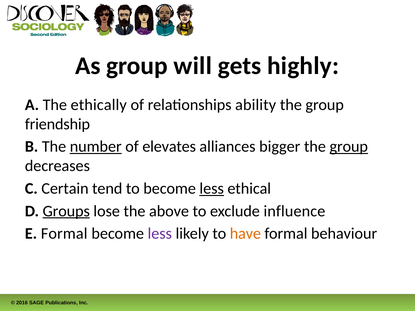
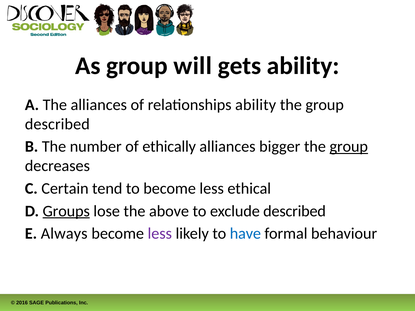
gets highly: highly -> ability (303, 66)
The ethically: ethically -> alliances (99, 105)
friendship: friendship -> described (57, 124)
number underline: present -> none (96, 147)
elevates: elevates -> ethically (169, 147)
less underline: present -> none (212, 189)
exclude influence: influence -> described (295, 211)
E Formal: Formal -> Always (64, 234)
have colour: orange -> blue (245, 234)
